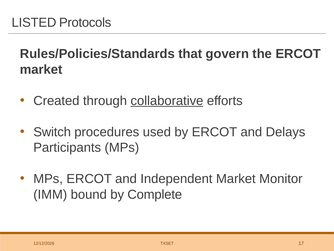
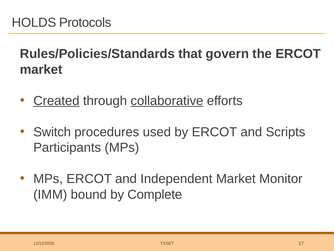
LISTED: LISTED -> HOLDS (34, 23)
Created underline: none -> present (56, 101)
Delays: Delays -> Scripts (286, 132)
